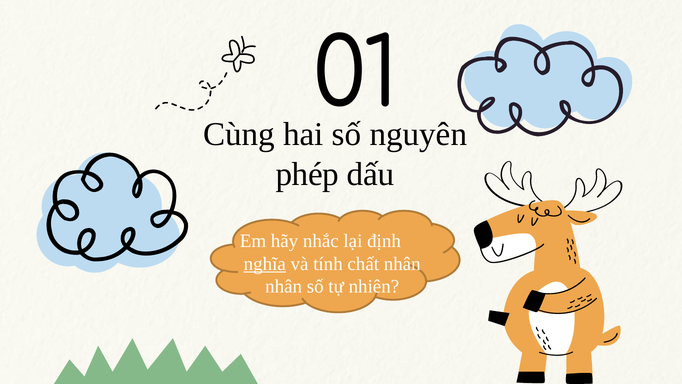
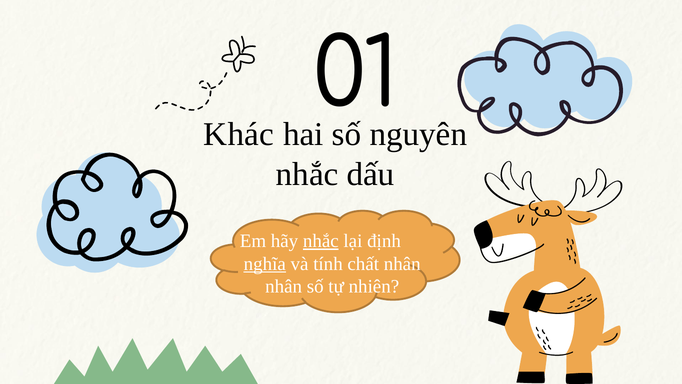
Cùng: Cùng -> Khác (239, 134)
phép: phép -> nhắc (307, 174)
nhắc underline: none -> present (321, 241)
